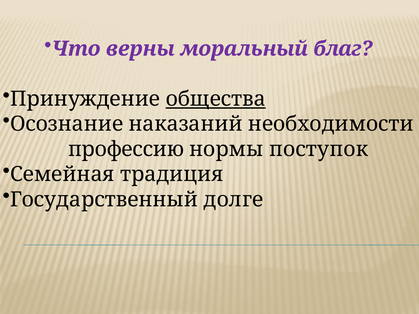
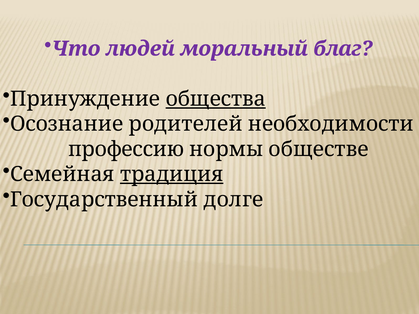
верны: верны -> людей (140, 49)
наказаний: наказаний -> родителей (186, 124)
поступок: поступок -> обществе (319, 149)
традиция underline: none -> present (172, 174)
